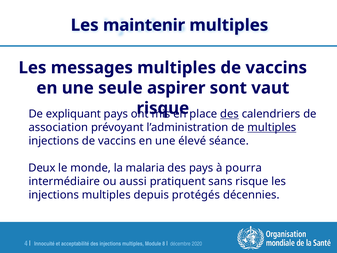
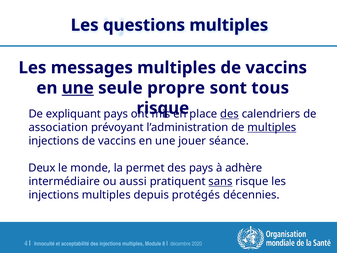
maintenir: maintenir -> questions (144, 25)
une underline: none -> present (78, 88)
aspirer: aspirer -> propre (176, 88)
vaut: vaut -> tous (270, 88)
élevé: élevé -> jouer (192, 141)
malaria: malaria -> permet (145, 168)
pourra: pourra -> adhère (244, 168)
sans underline: none -> present (220, 181)
